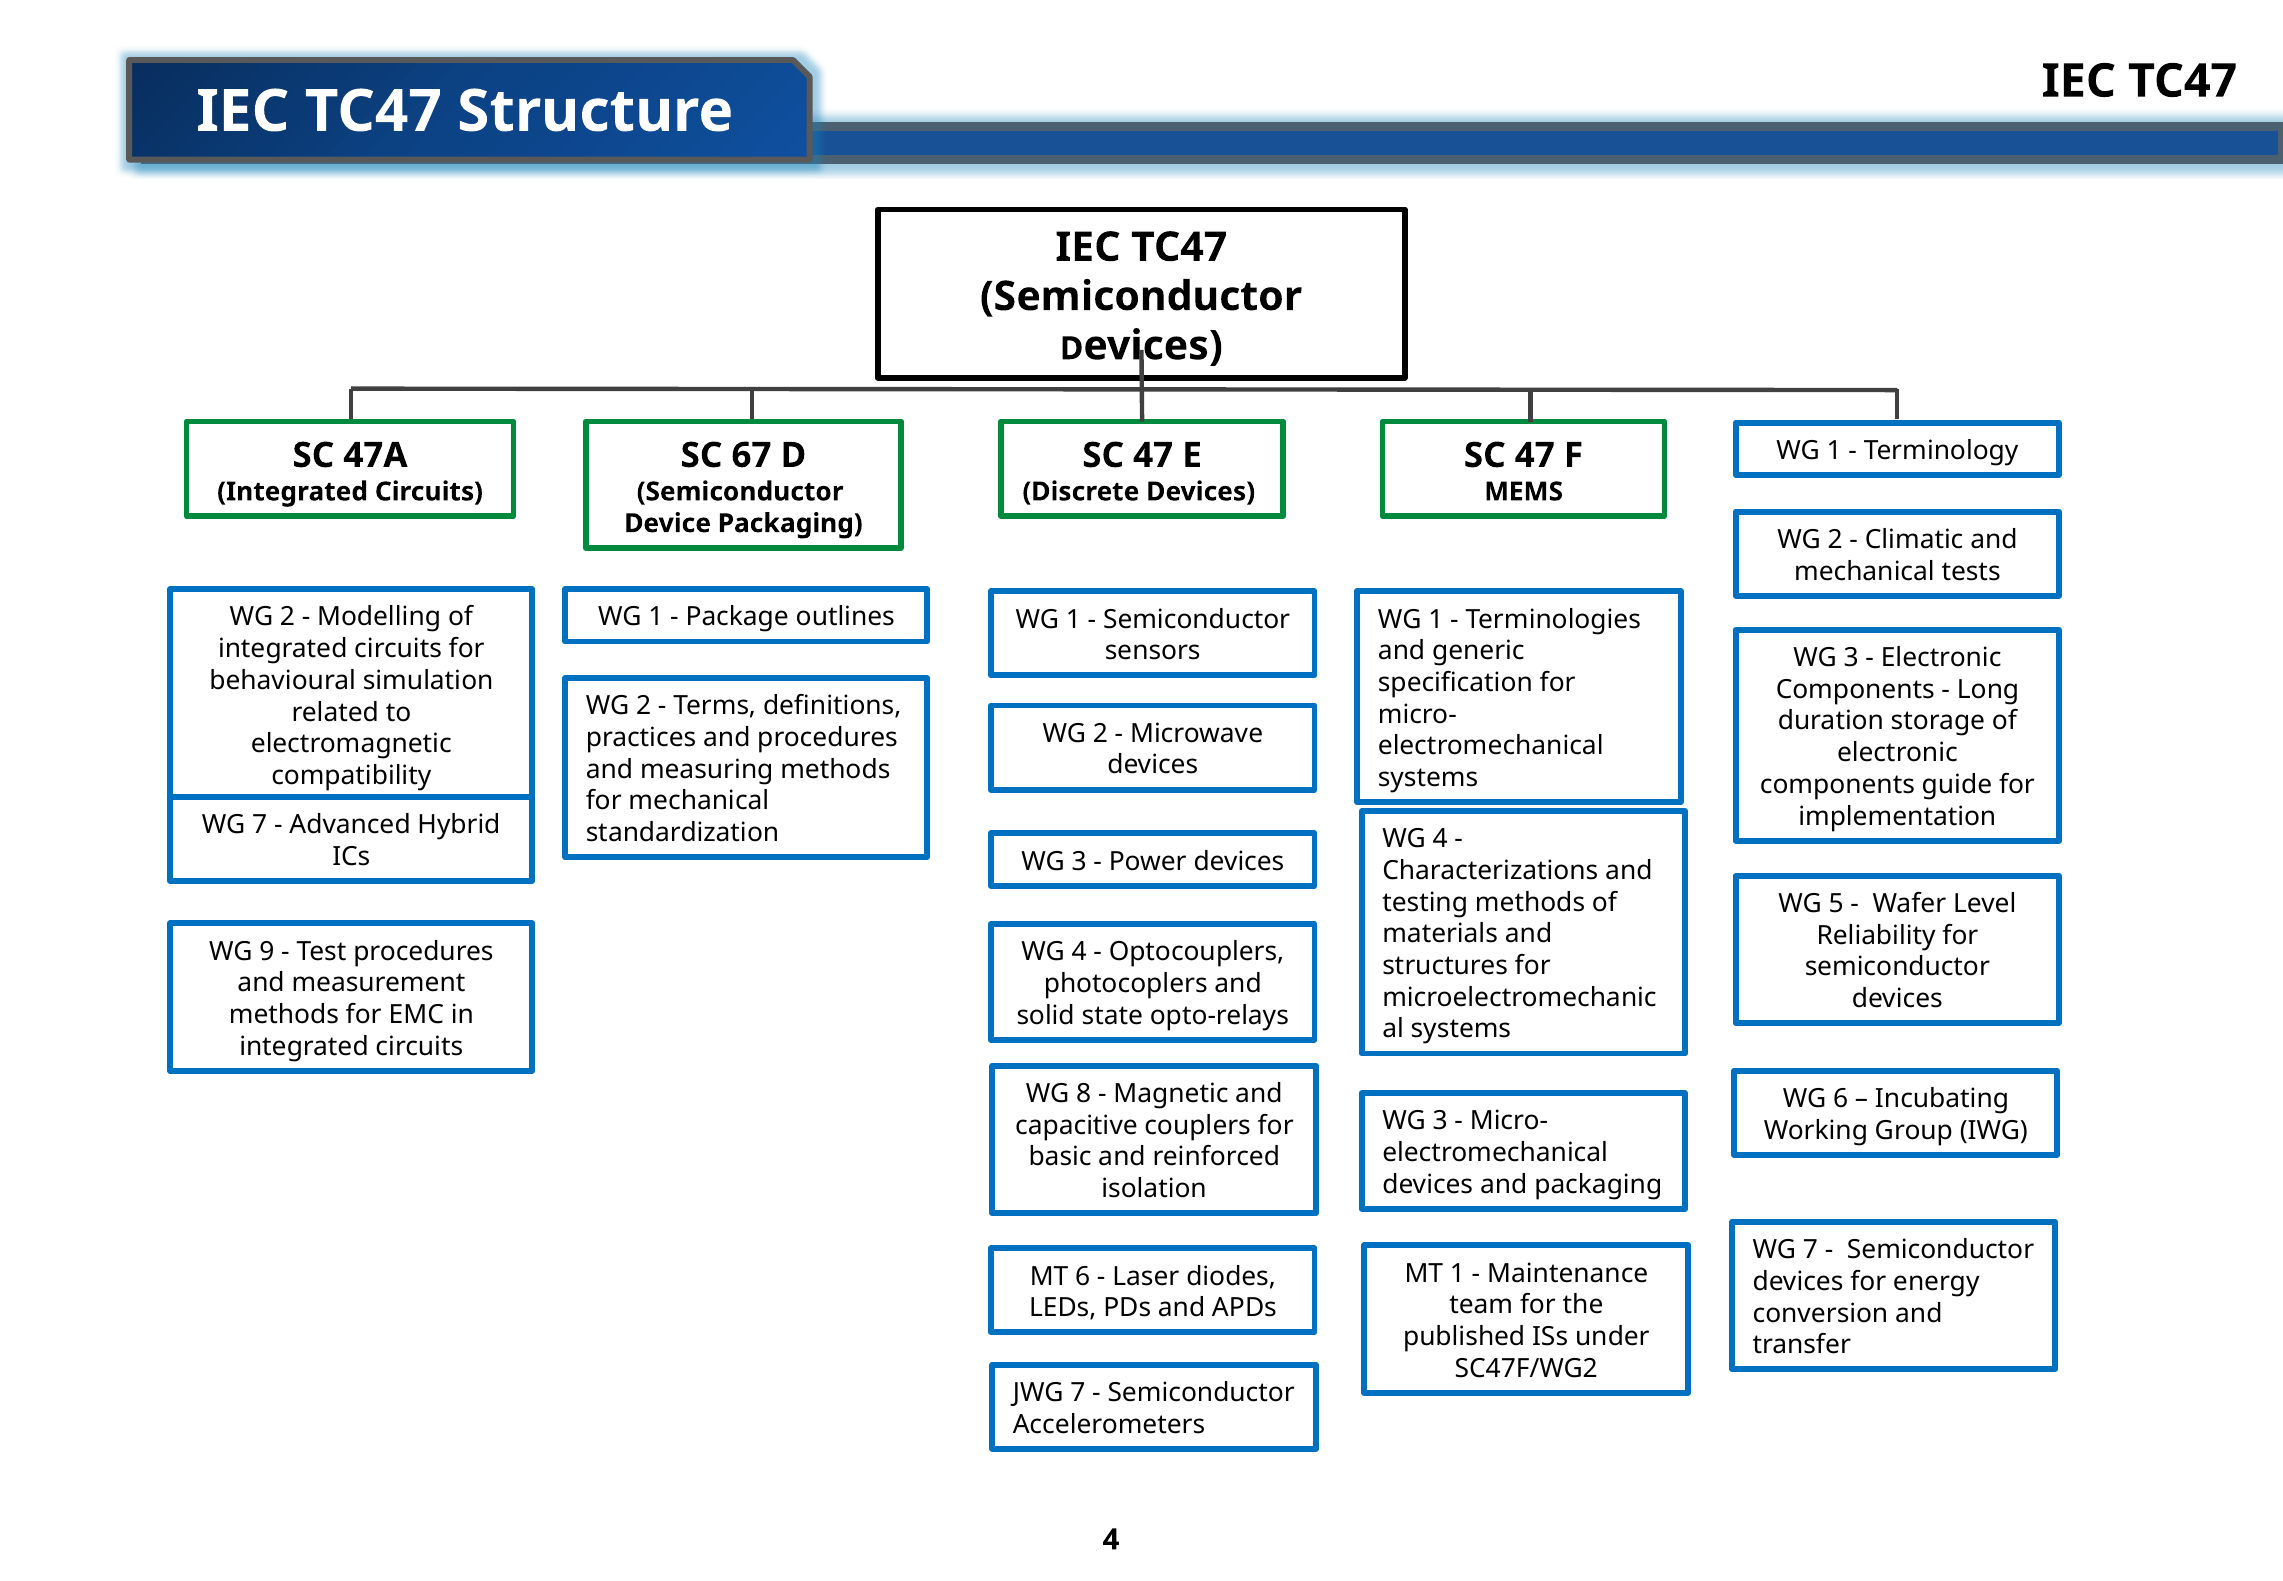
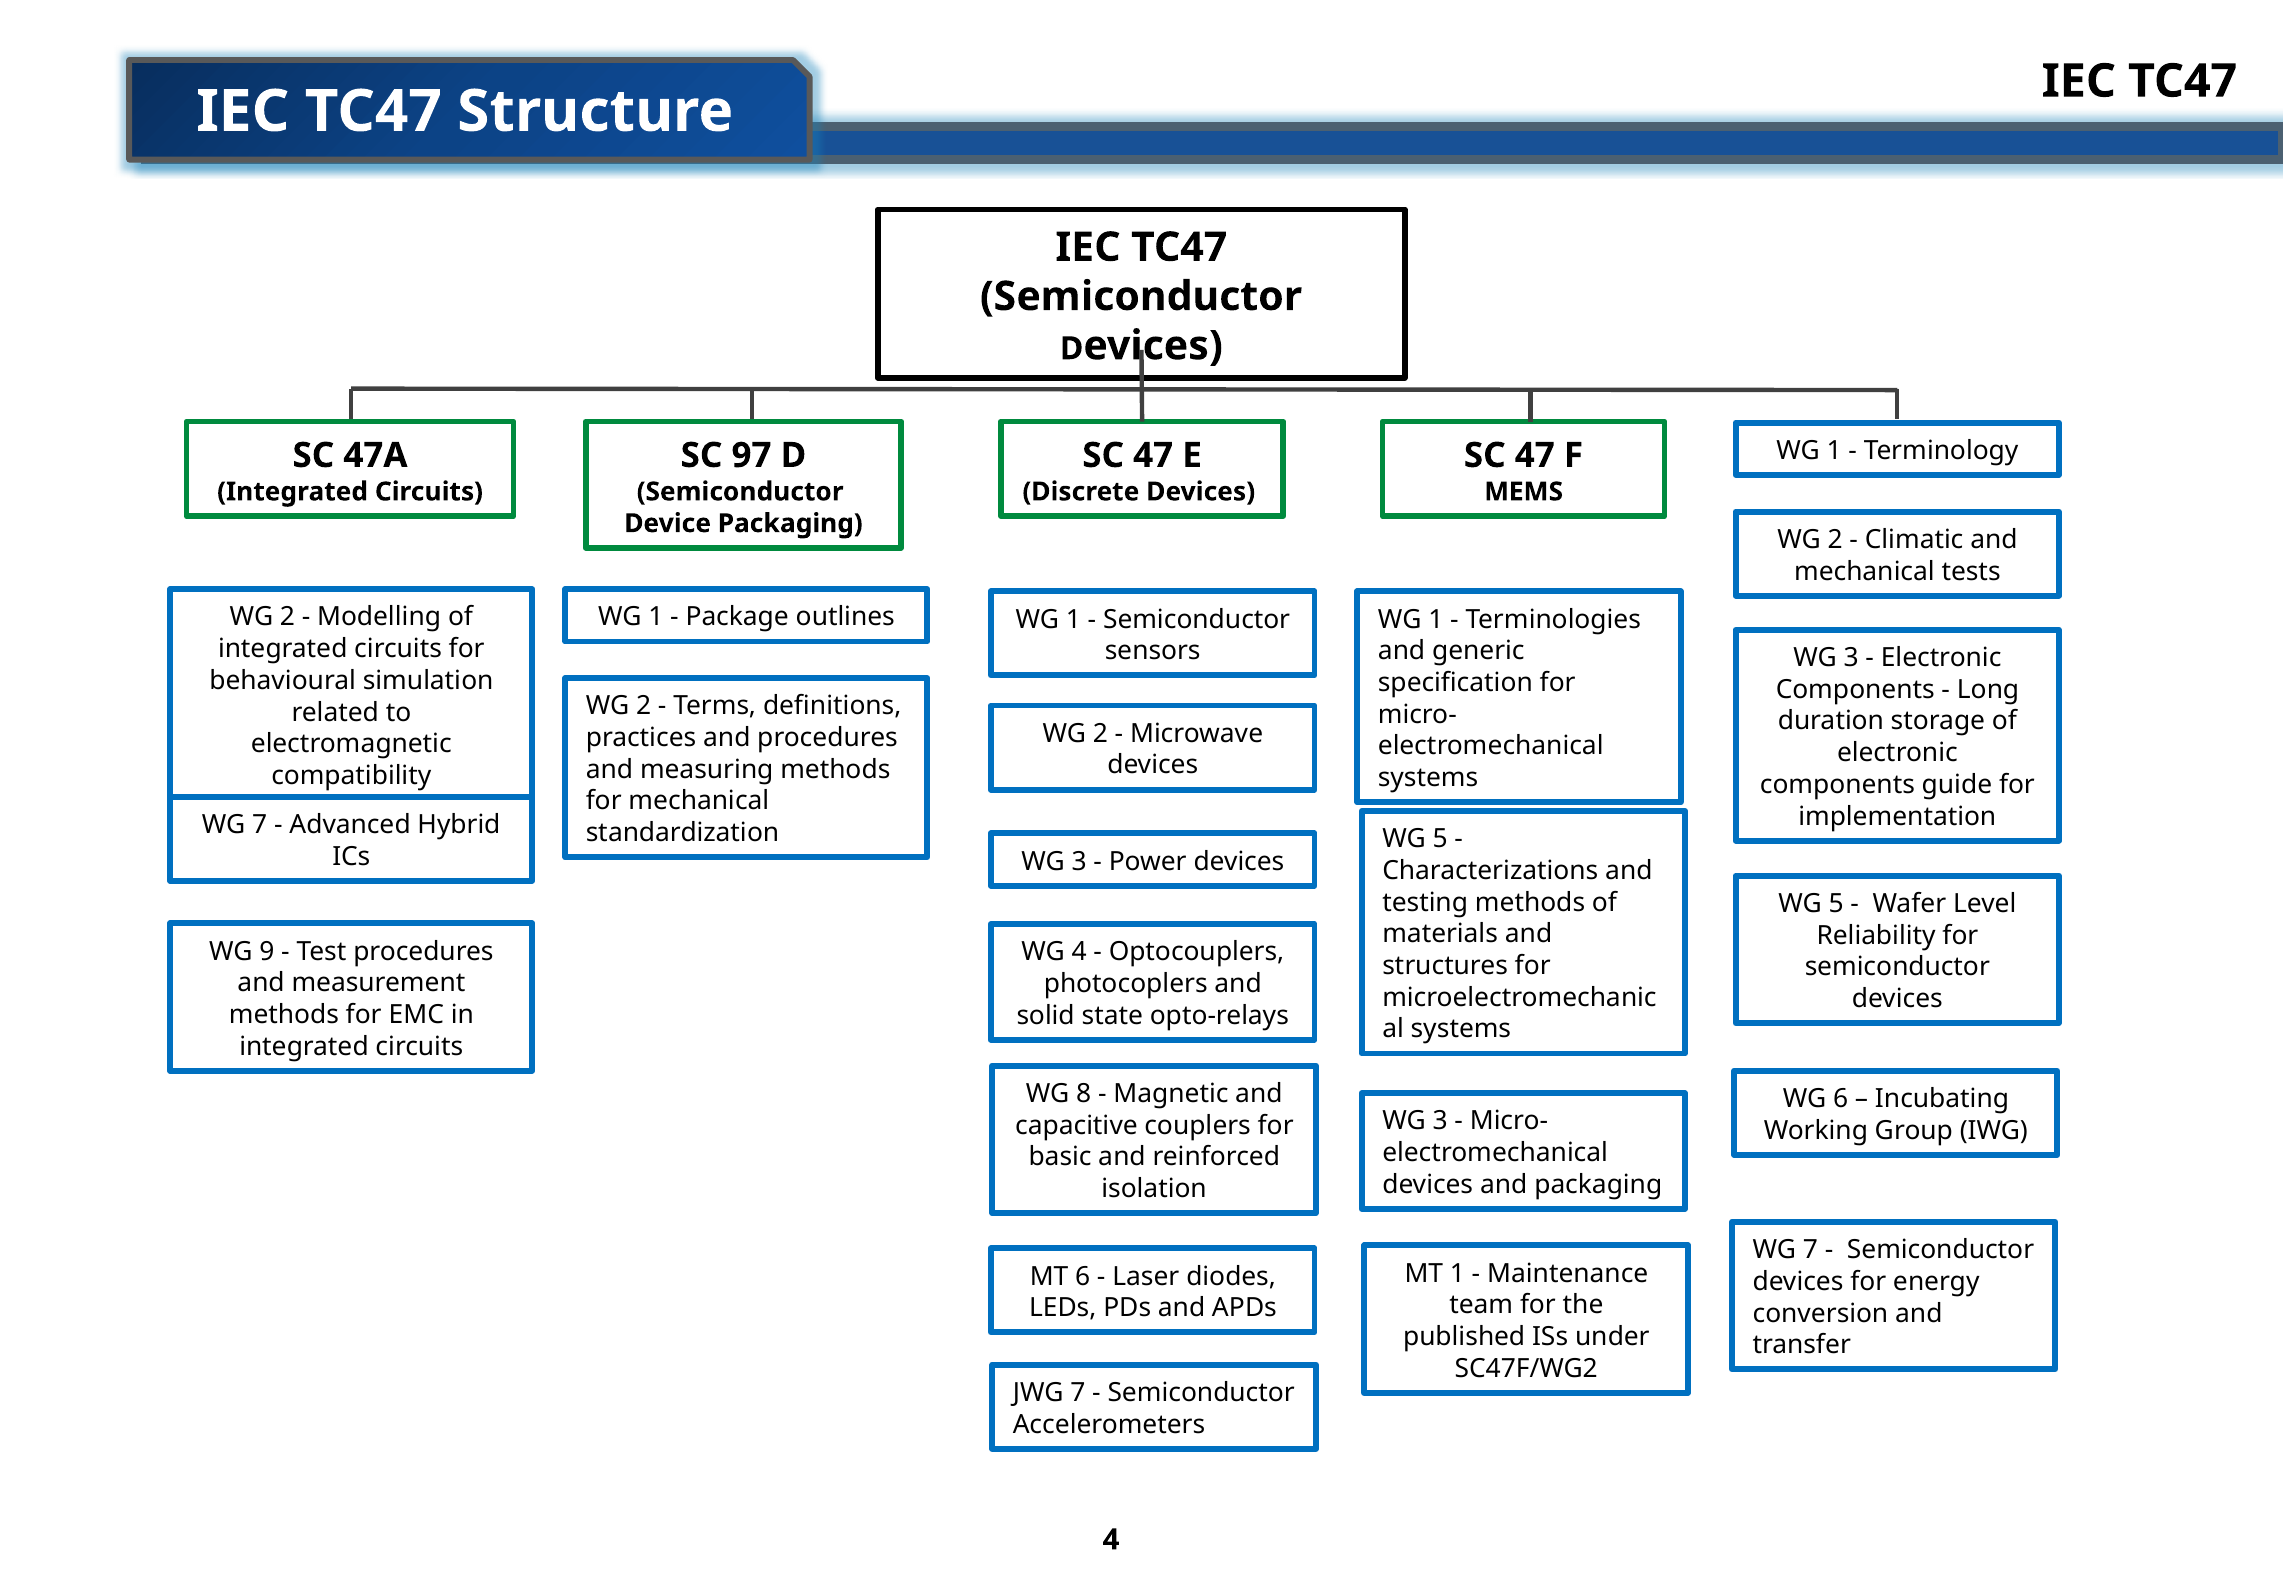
67: 67 -> 97 (752, 455)
4: 4 -> 5 (1440, 839)
